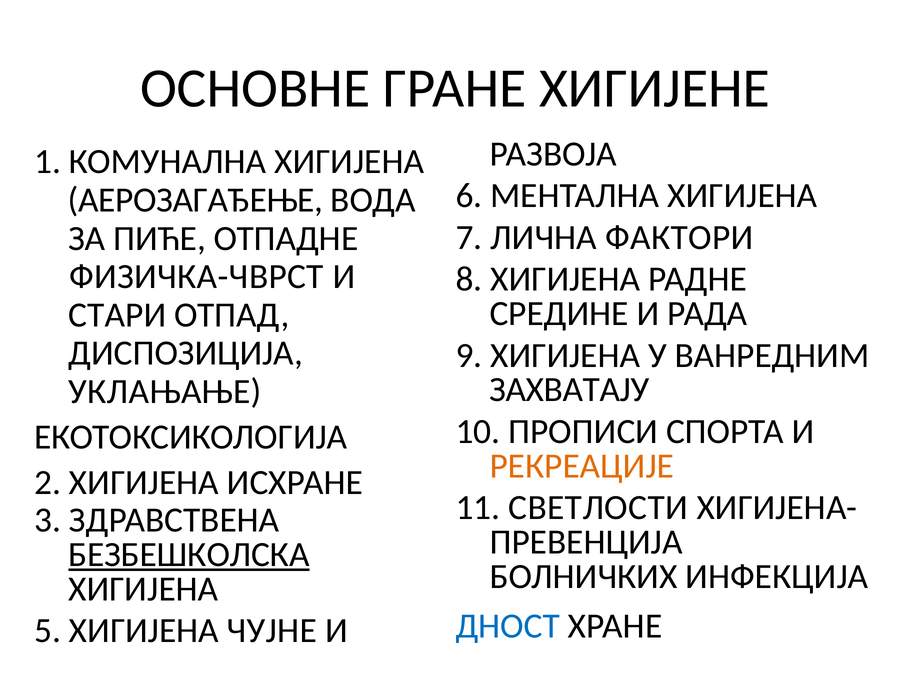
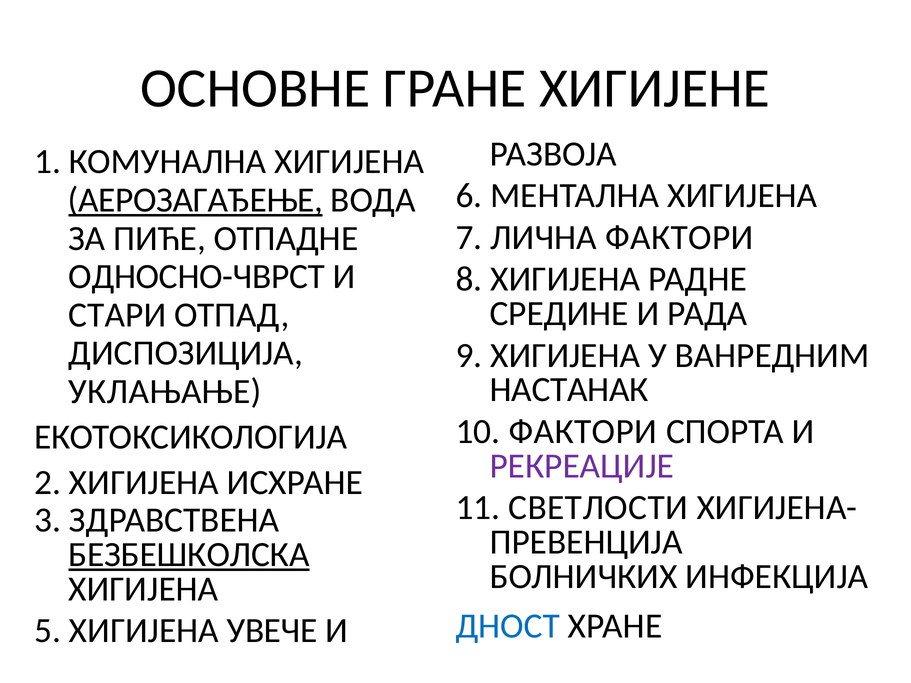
АЕРОЗАГАЂЕЊЕ underline: none -> present (196, 200)
ФИЗИЧКА-ЧВРСТ: ФИЗИЧКА-ЧВРСТ -> ОДНОСНО-ЧВРСТ (197, 277)
ЗАХВАТАЈУ: ЗАХВАТАЈУ -> НАСТАНАК (569, 390)
10 ПРОПИСИ: ПРОПИСИ -> ФАКТОРИ (583, 432)
РЕКРЕАЦИЈЕ colour: orange -> purple (582, 466)
ЧУЈНЕ: ЧУЈНЕ -> УВЕЧЕ (272, 631)
